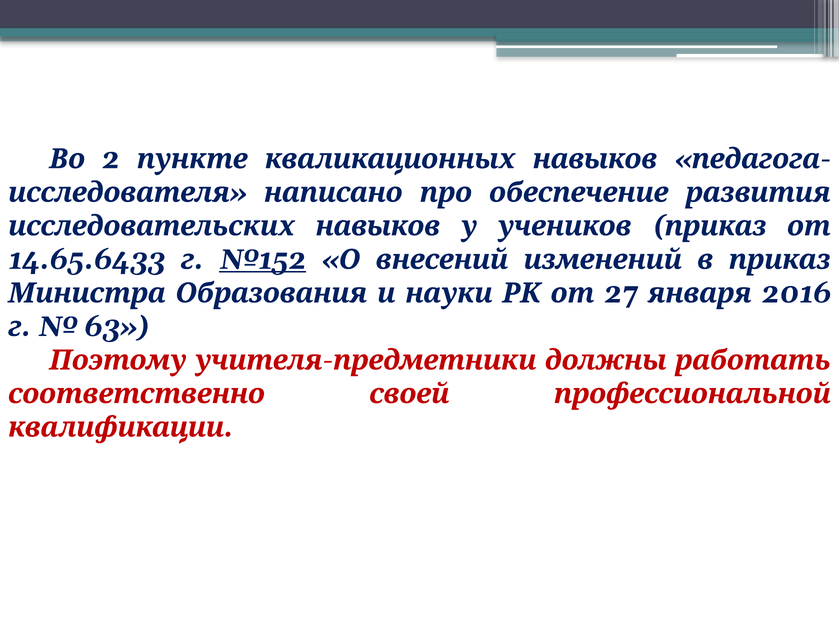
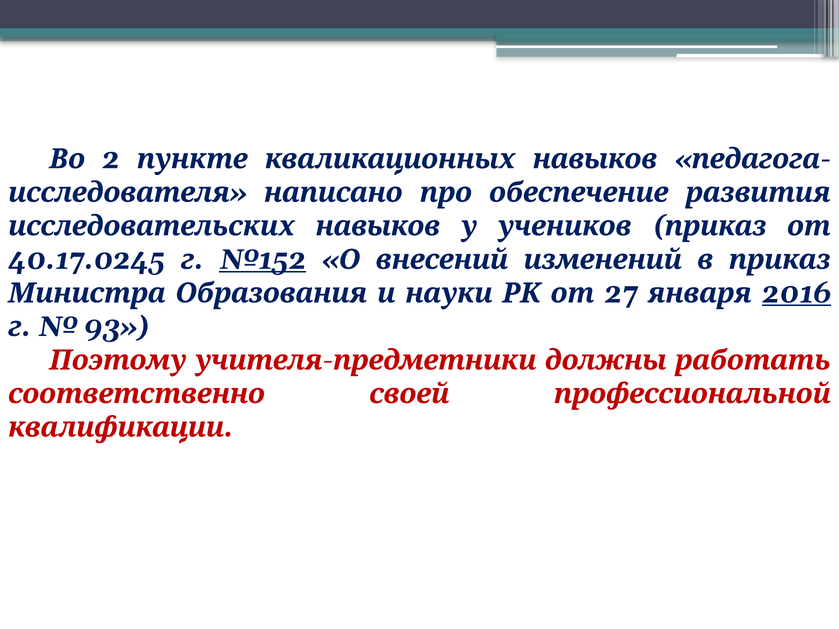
14.65.6433: 14.65.6433 -> 40.17.0245 (87, 260)
2016 underline: none -> present (796, 293)
63: 63 -> 93 (117, 327)
